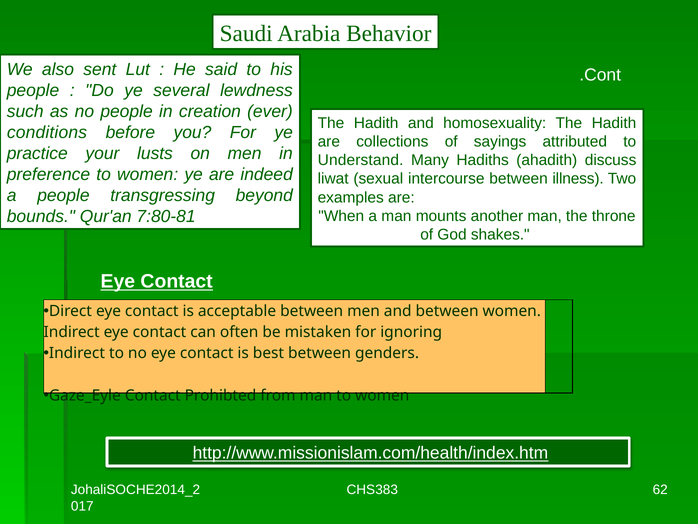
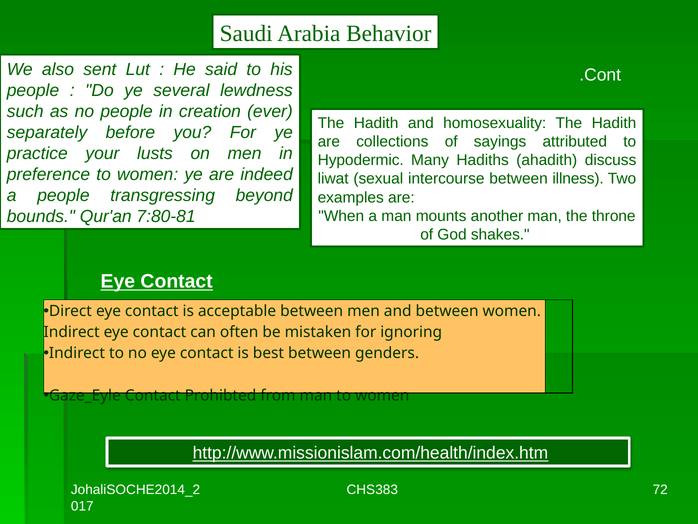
conditions: conditions -> separately (47, 132)
Understand: Understand -> Hypodermic (361, 160)
62: 62 -> 72 (660, 489)
